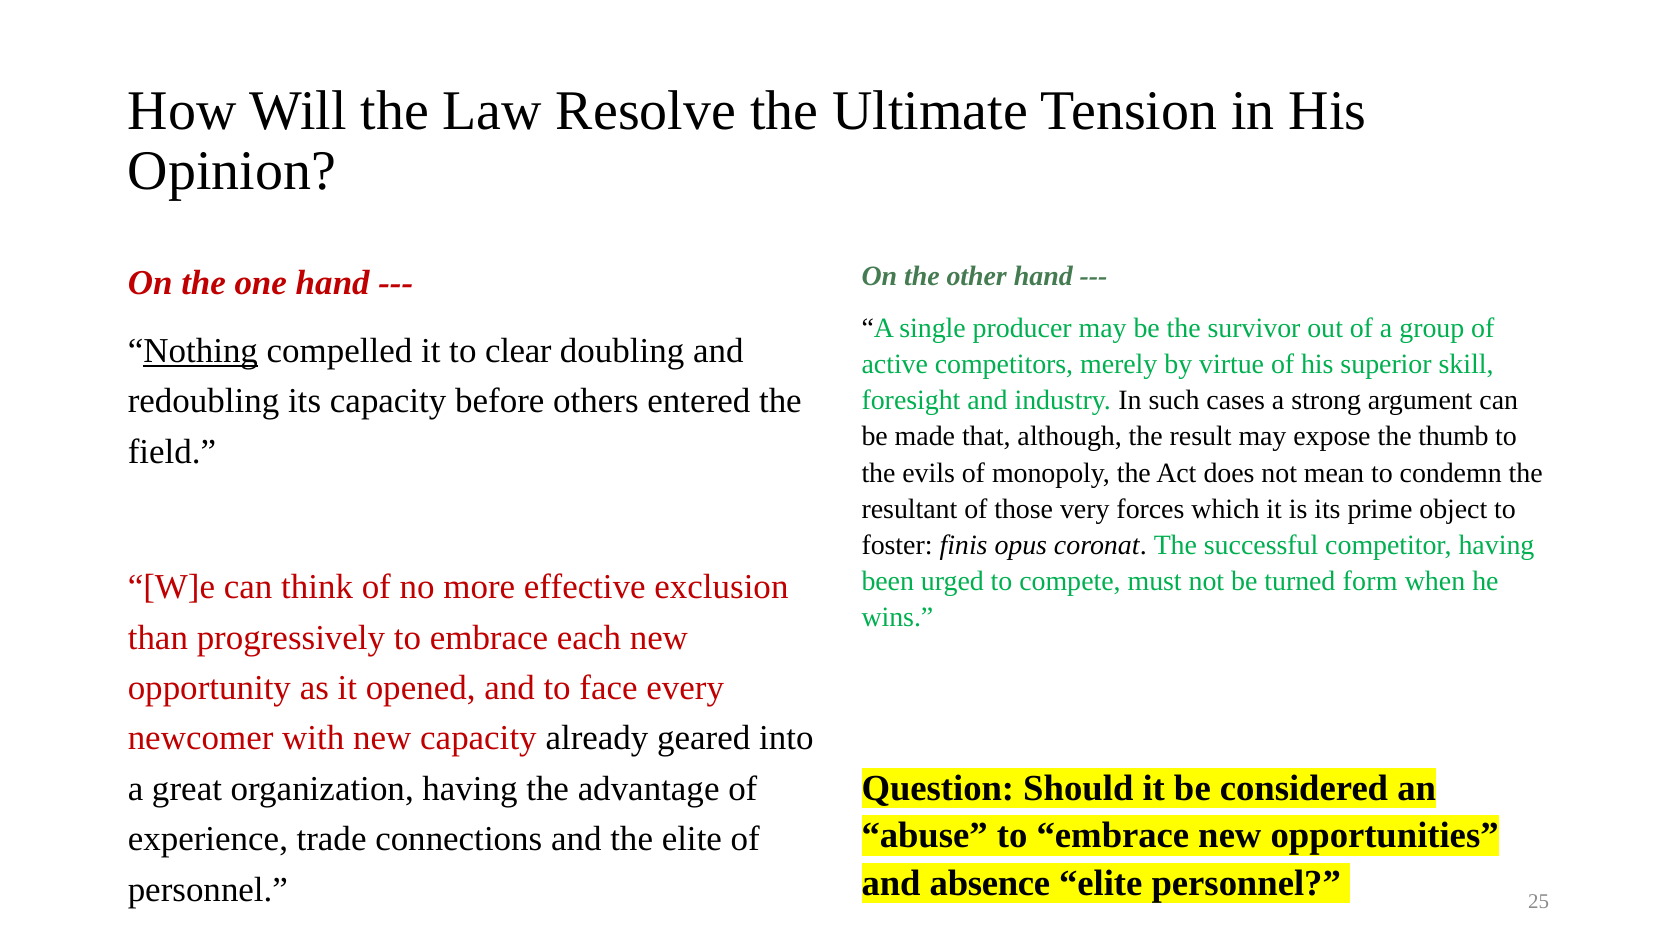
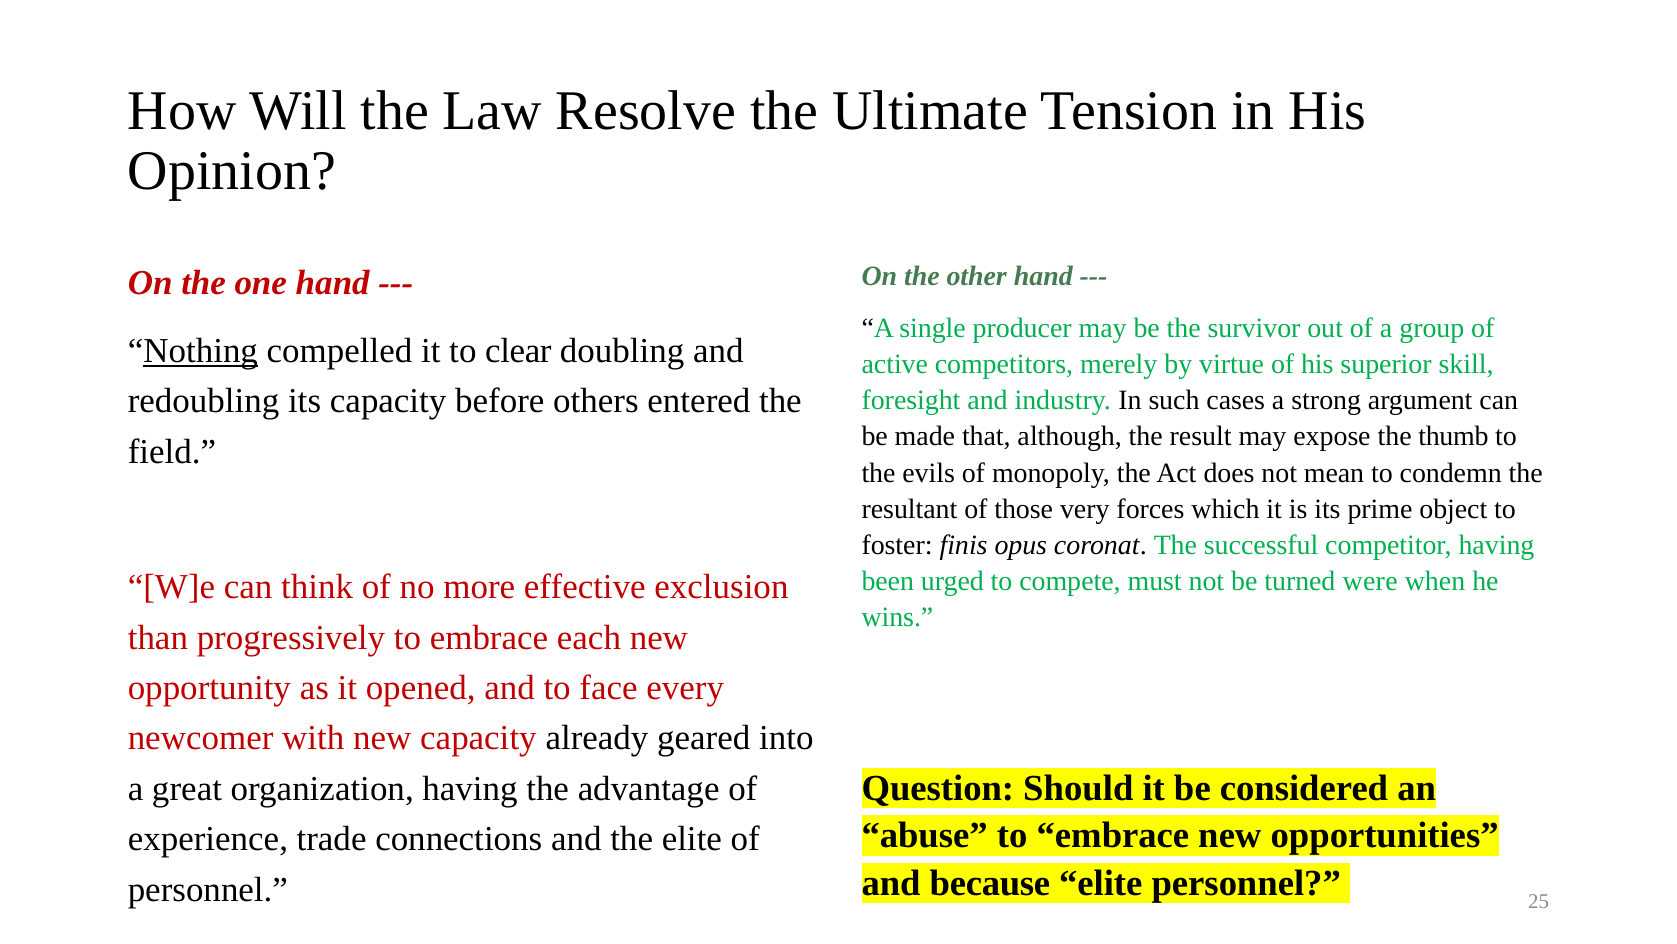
form: form -> were (1370, 581)
absence: absence -> because (990, 883)
